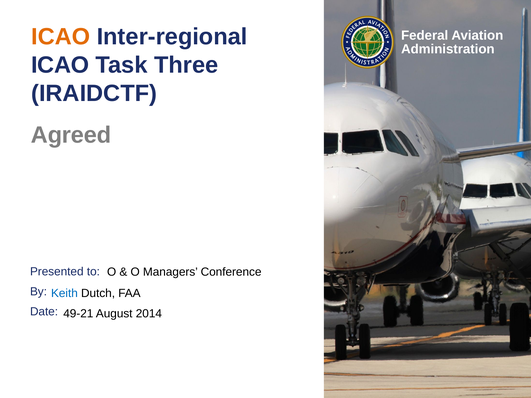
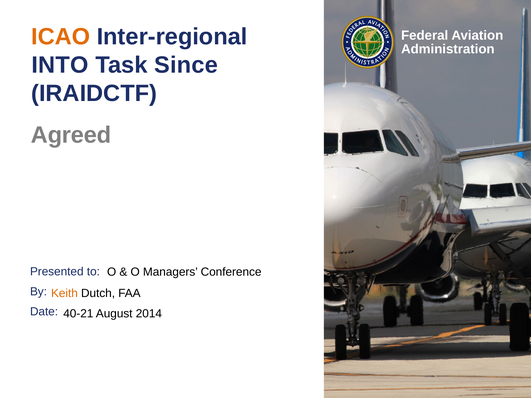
ICAO: ICAO -> INTO (60, 65)
Three: Three -> Since (186, 65)
Keith colour: blue -> orange (64, 294)
49-21: 49-21 -> 40-21 (78, 314)
